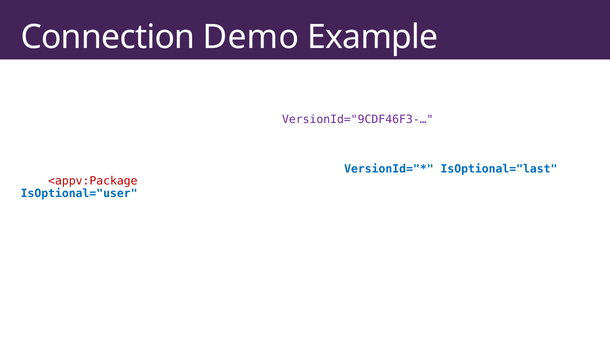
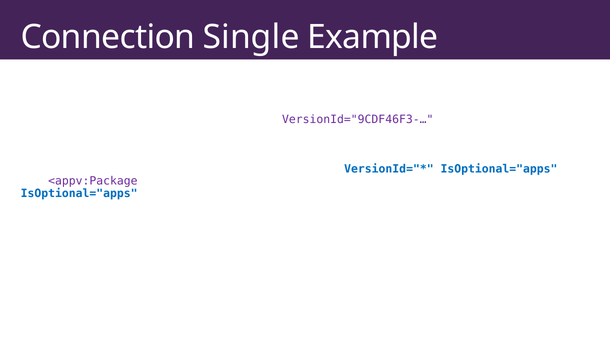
Demo: Demo -> Single (251, 37)
IsOptional="last: IsOptional="last -> IsOptional="apps (499, 169)
<appv:Package colour: red -> purple (93, 181)
IsOptional="user: IsOptional="user -> IsOptional="apps (79, 193)
